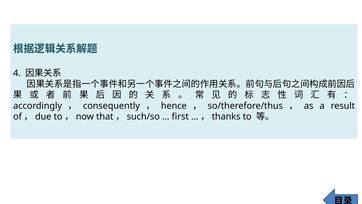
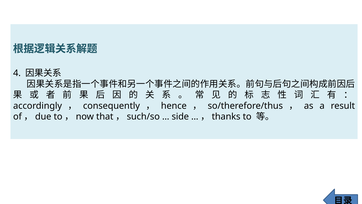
first: first -> side (180, 116)
